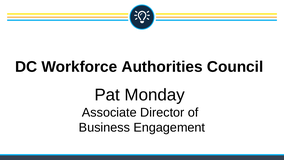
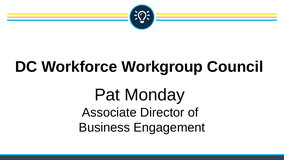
Authorities: Authorities -> Workgroup (162, 67)
